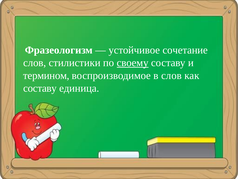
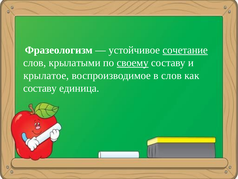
сочетание underline: none -> present (185, 50)
стилистики: стилистики -> крылатыми (75, 63)
термином: термином -> крылатое (46, 75)
